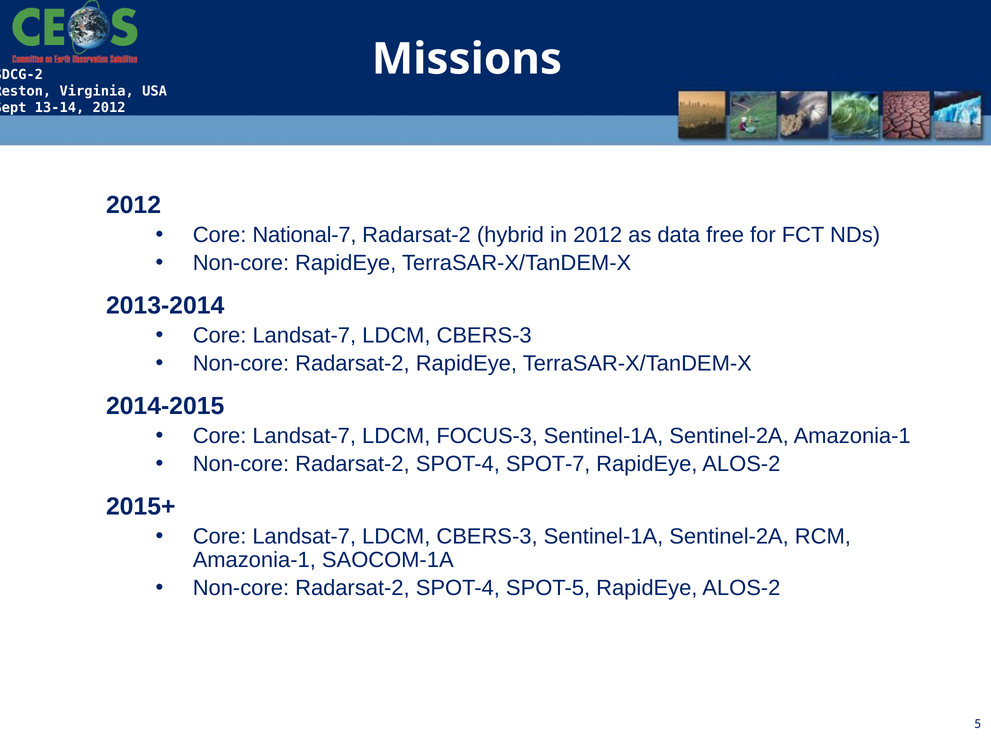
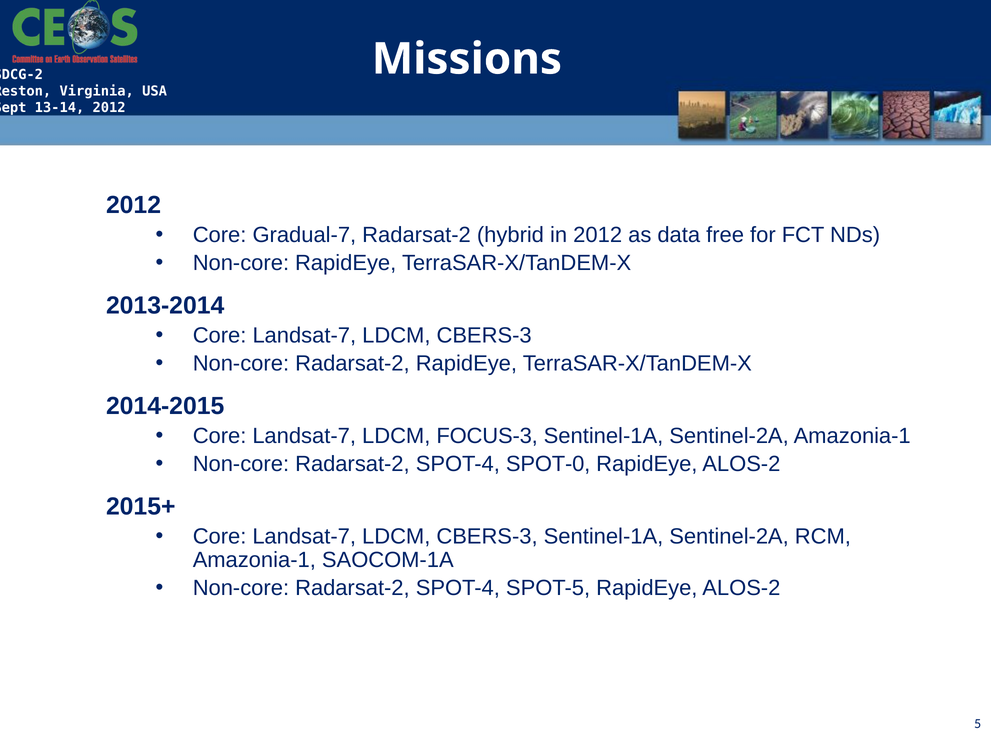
National-7: National-7 -> Gradual-7 (304, 235)
SPOT-7: SPOT-7 -> SPOT-0 (548, 464)
